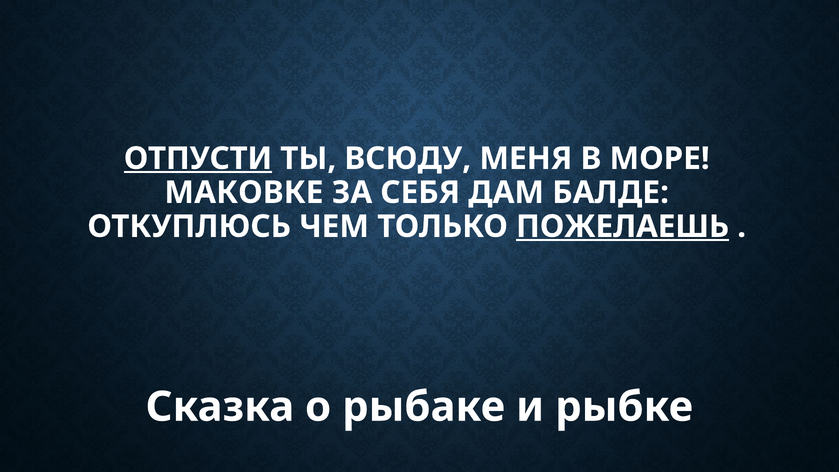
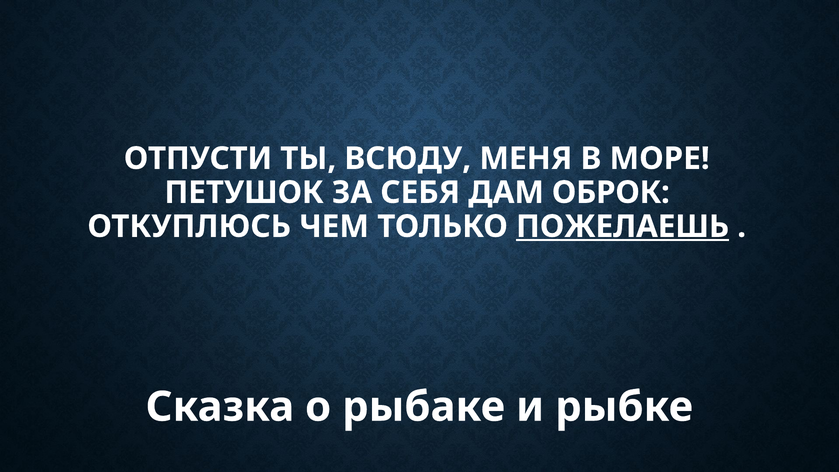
ОТПУСТИ underline: present -> none (198, 158)
МАКОВКЕ: МАКОВКЕ -> ПЕТУШОК (244, 192)
БАЛДЕ: БАЛДЕ -> ОБРОК (611, 192)
